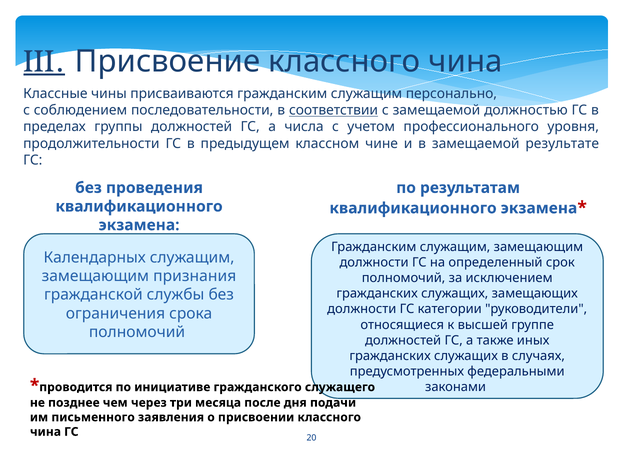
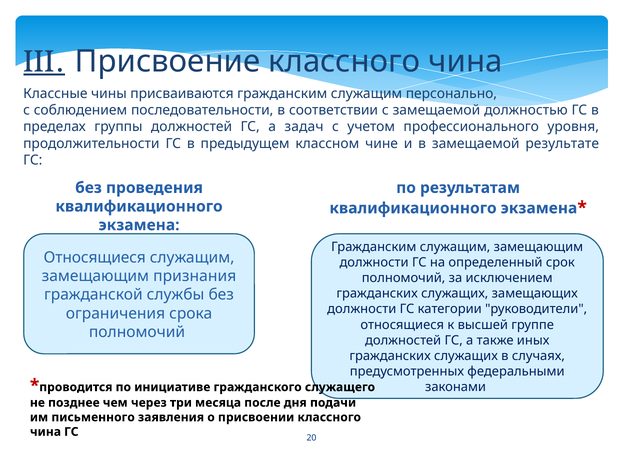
соответствии underline: present -> none (334, 110)
числа: числа -> задач (304, 127)
Календарных: Календарных -> Относящиеся (95, 258)
